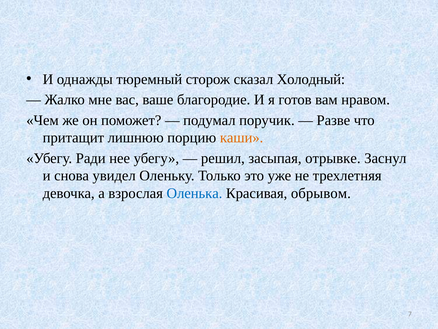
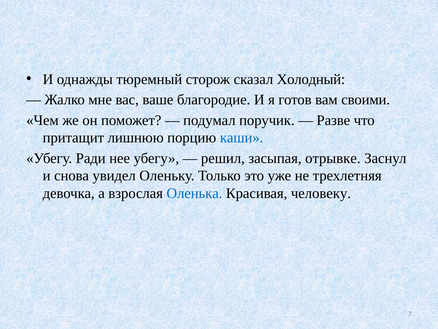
нравом: нравом -> своими (366, 100)
каши colour: orange -> blue (242, 138)
обрывом: обрывом -> человеку (321, 193)
